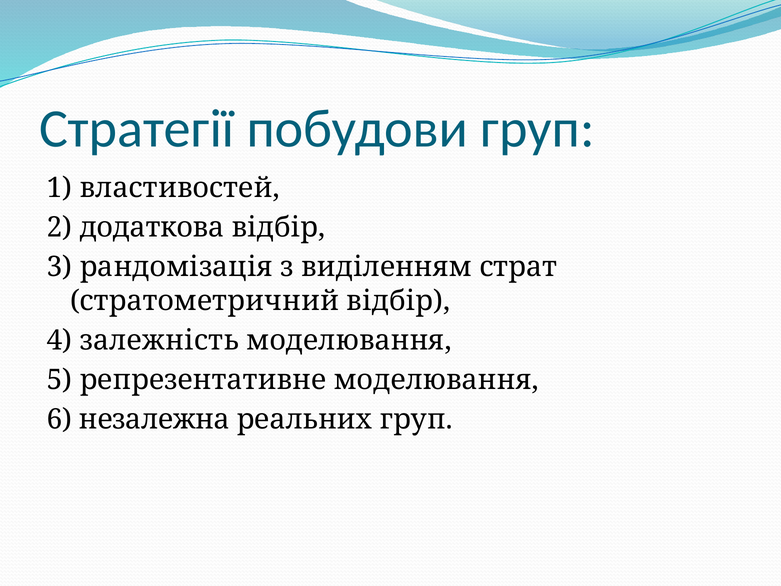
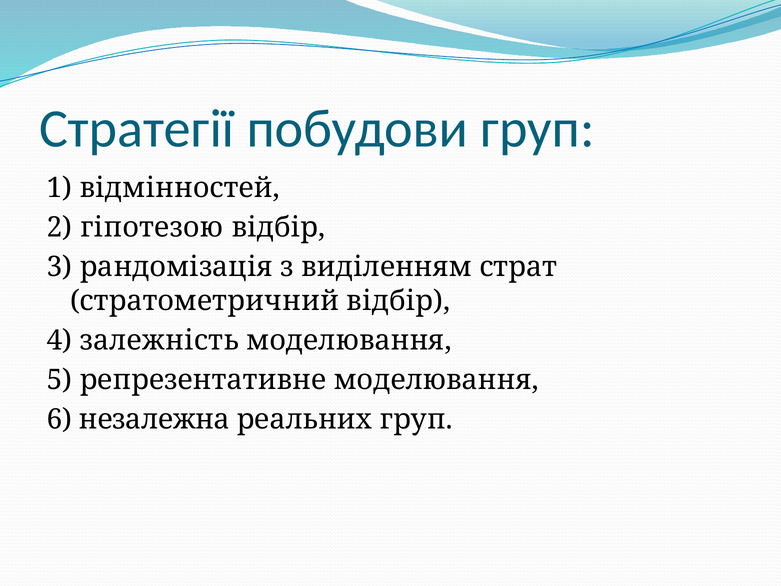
властивостей: властивостей -> відмінностей (180, 188)
додаткова: додаткова -> гіпотезою (152, 227)
